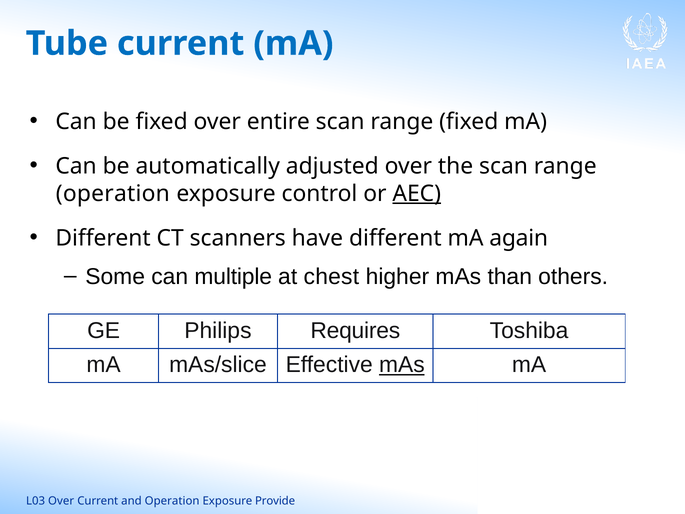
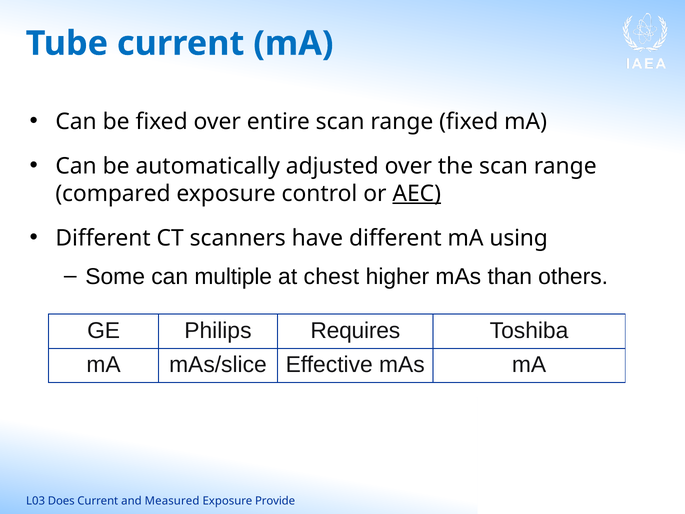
operation: operation -> compared (113, 193)
again: again -> using (519, 238)
mAs underline: present -> none (402, 365)
Over: Over -> Does (61, 501)
Operation: Operation -> Measured (172, 501)
